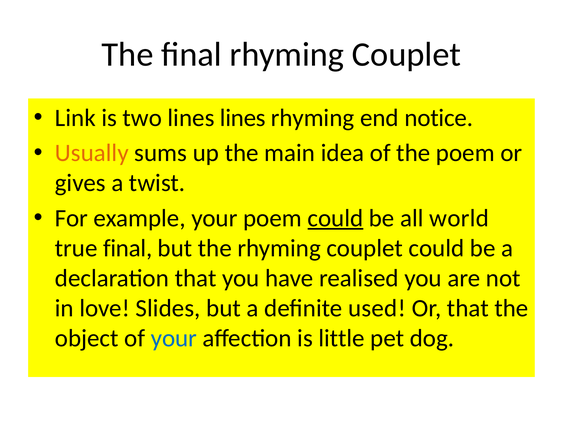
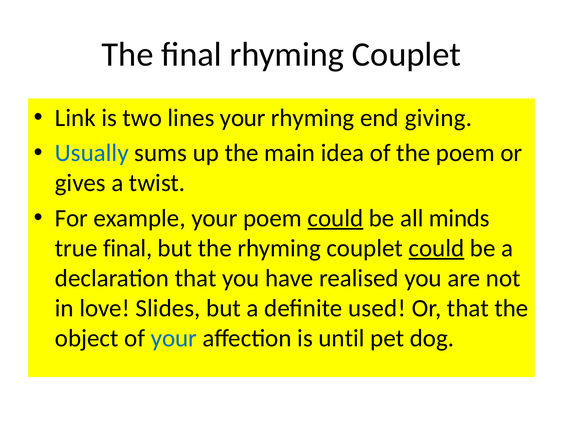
lines lines: lines -> your (243, 118)
notice: notice -> giving (439, 118)
Usually colour: orange -> blue (92, 153)
world: world -> minds (459, 218)
could underline: none -> present (436, 248)
little: little -> until (342, 338)
